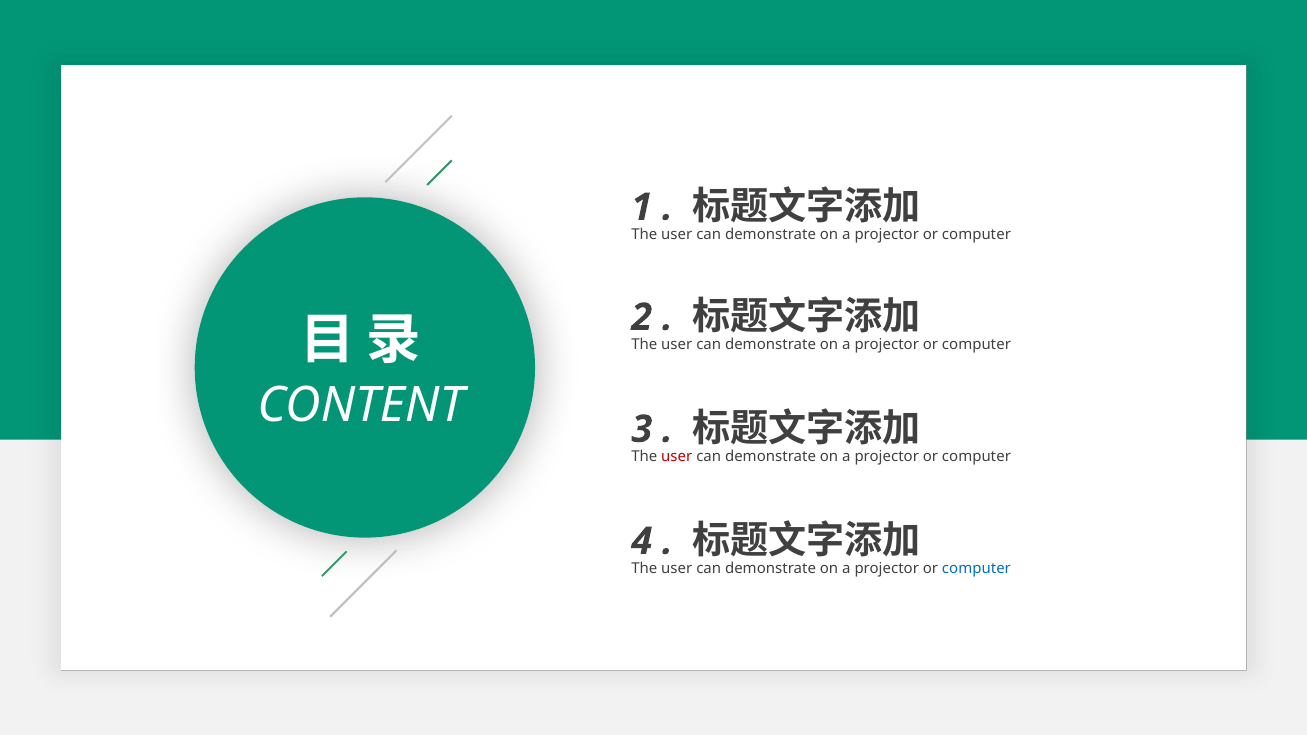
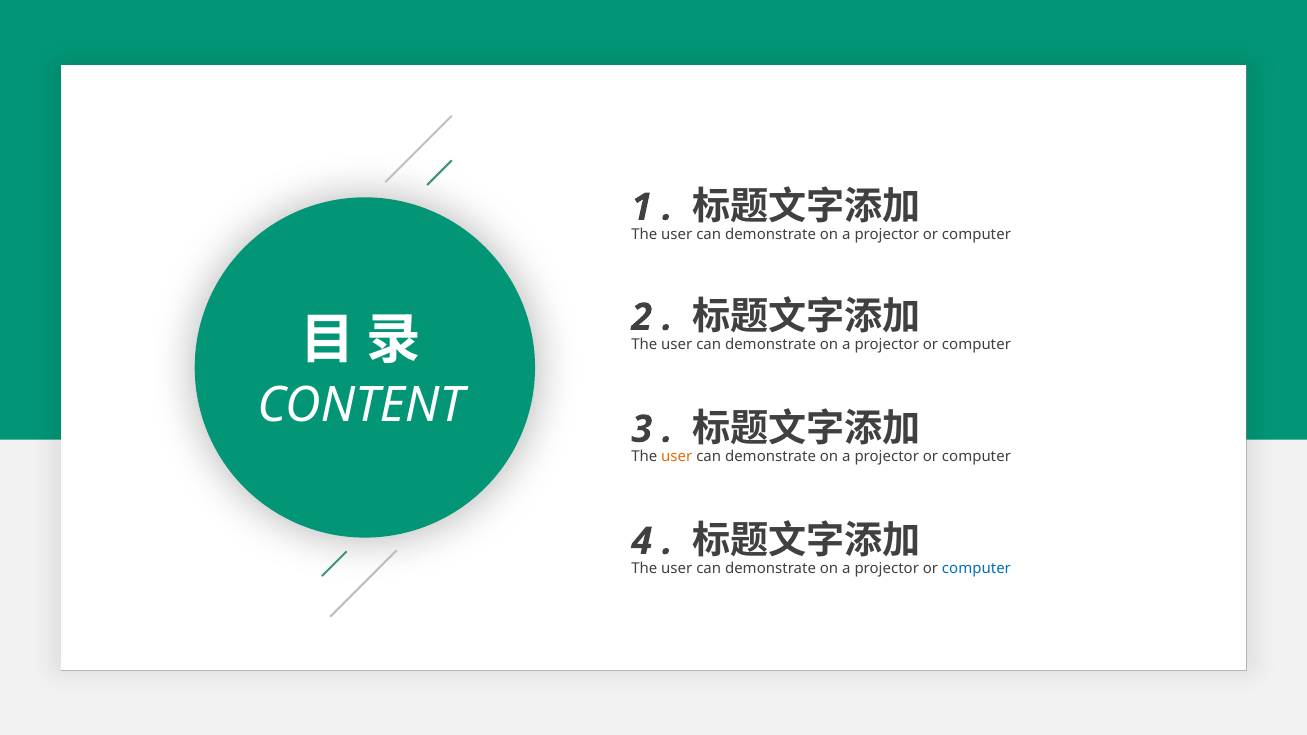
user colour: red -> orange (677, 457)
